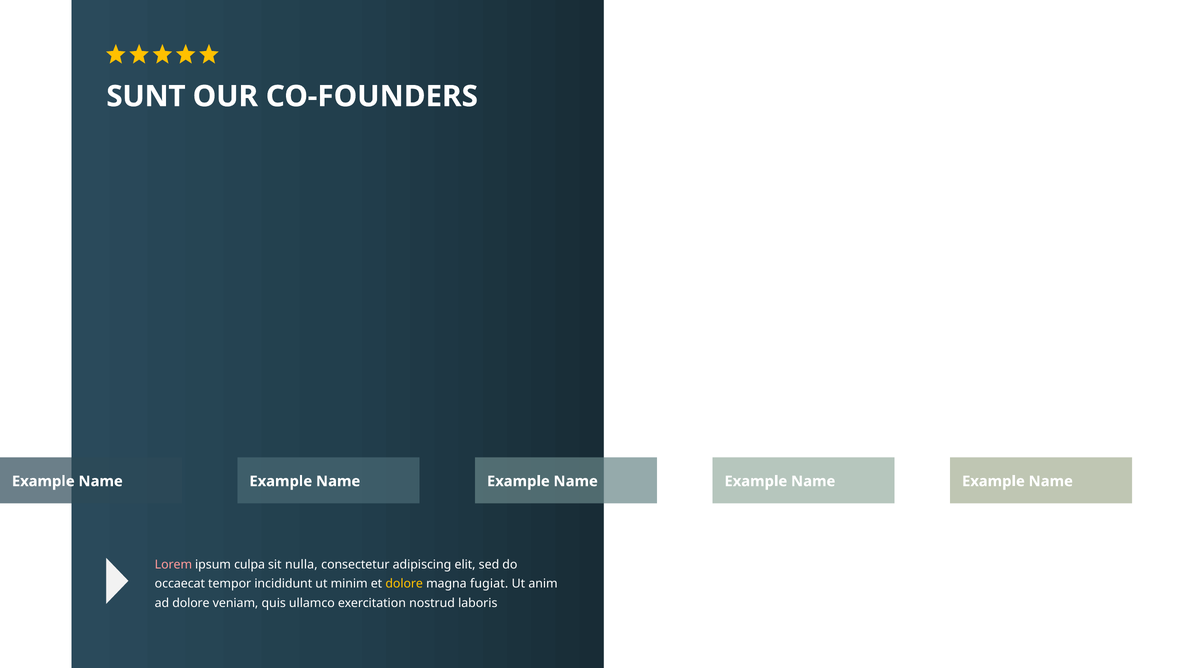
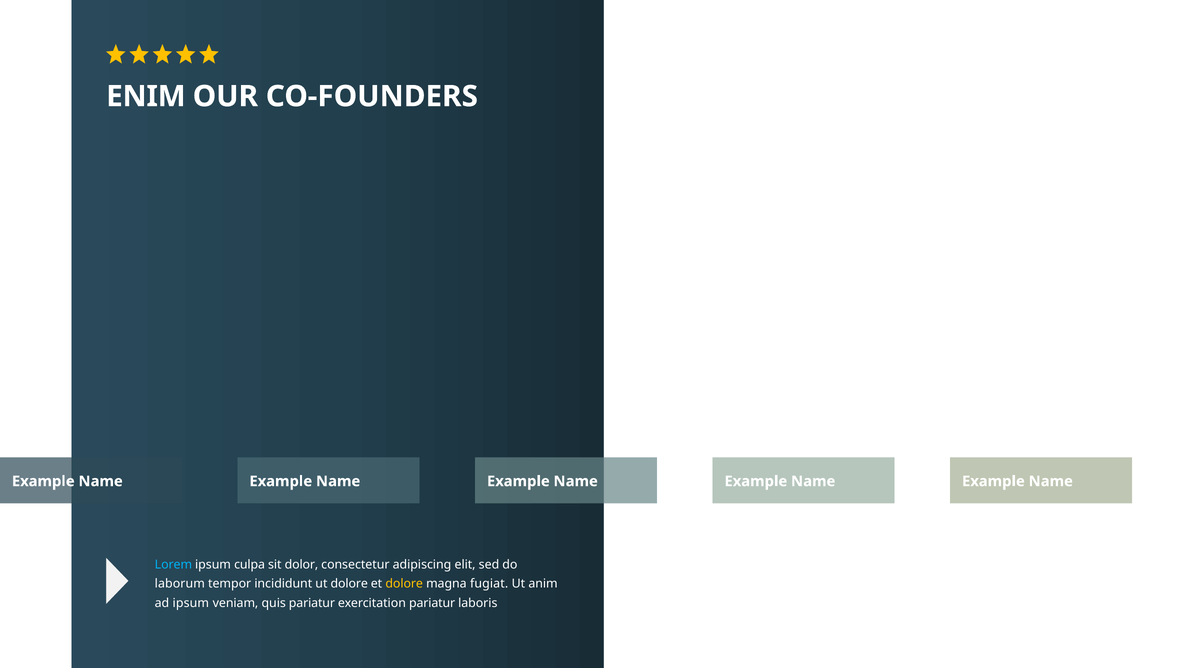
SUNT: SUNT -> ENIM (146, 96)
Lorem colour: pink -> light blue (173, 565)
nulla: nulla -> dolor (301, 565)
occaecat: occaecat -> laborum (180, 584)
ut minim: minim -> dolore (349, 584)
ad dolore: dolore -> ipsum (191, 603)
quis ullamco: ullamco -> pariatur (312, 603)
exercitation nostrud: nostrud -> pariatur (432, 603)
